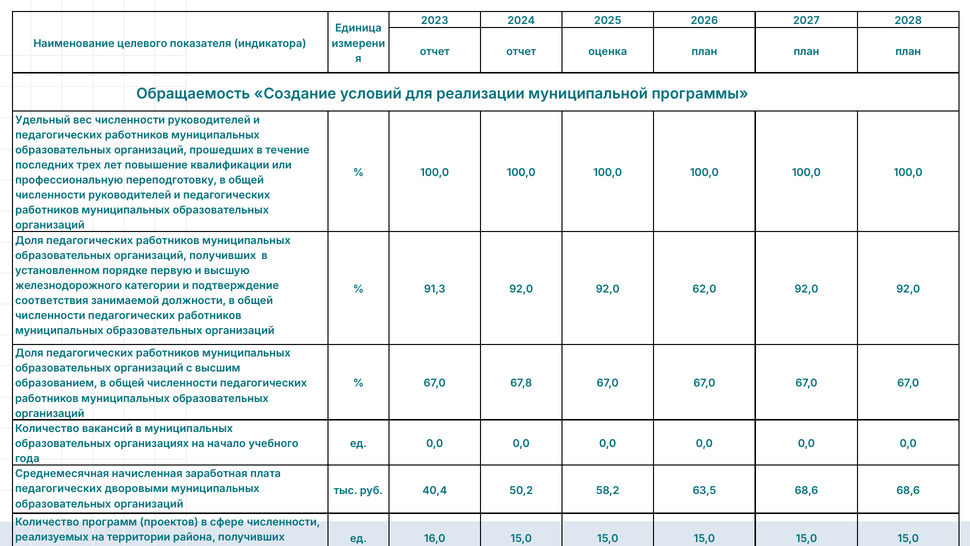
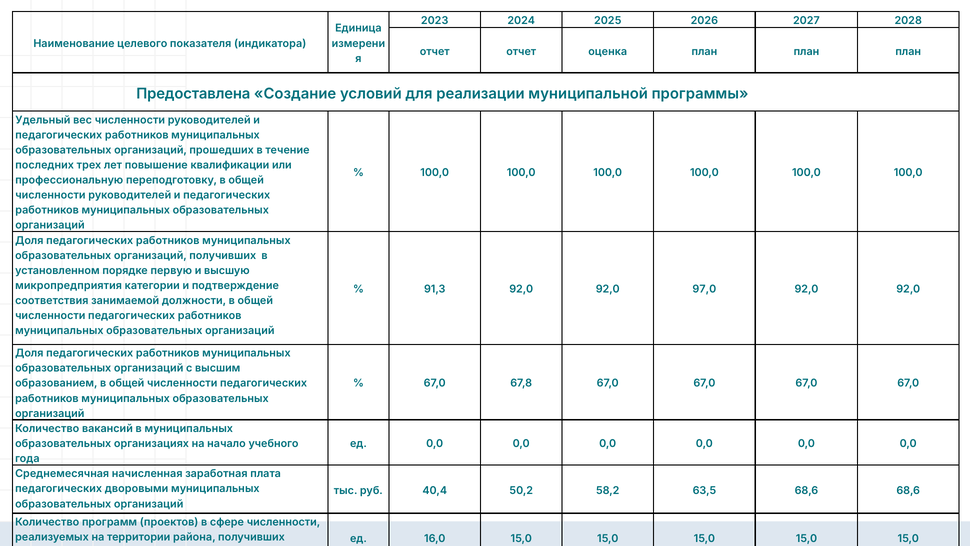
Обращаемость: Обращаемость -> Предоставлена (193, 94)
железнодорожного: железнодорожного -> микропредприятия (69, 285)
62,0: 62,0 -> 97,0 (704, 289)
